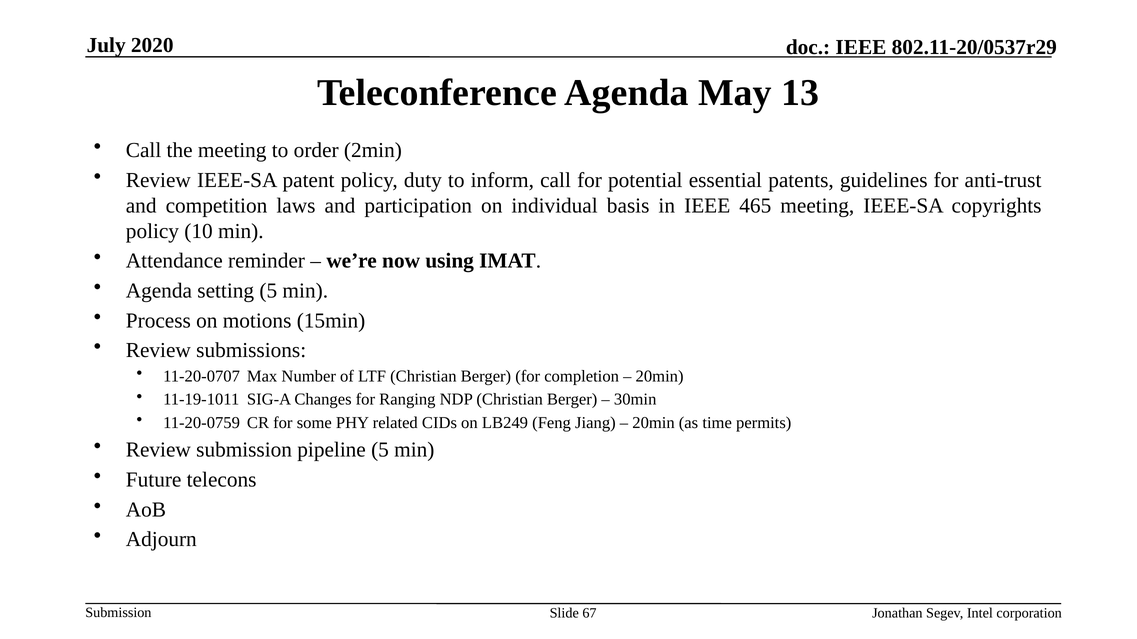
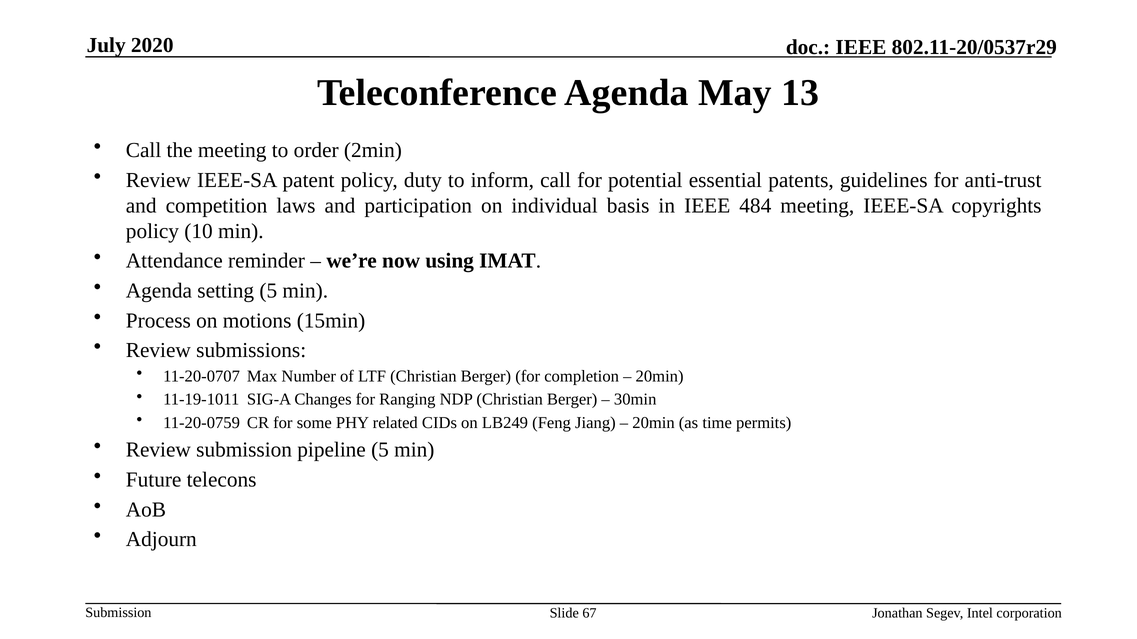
465: 465 -> 484 (755, 206)
